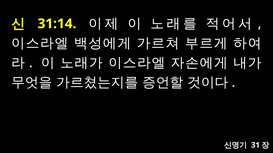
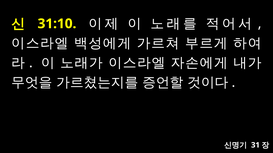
31:14: 31:14 -> 31:10 (57, 24)
